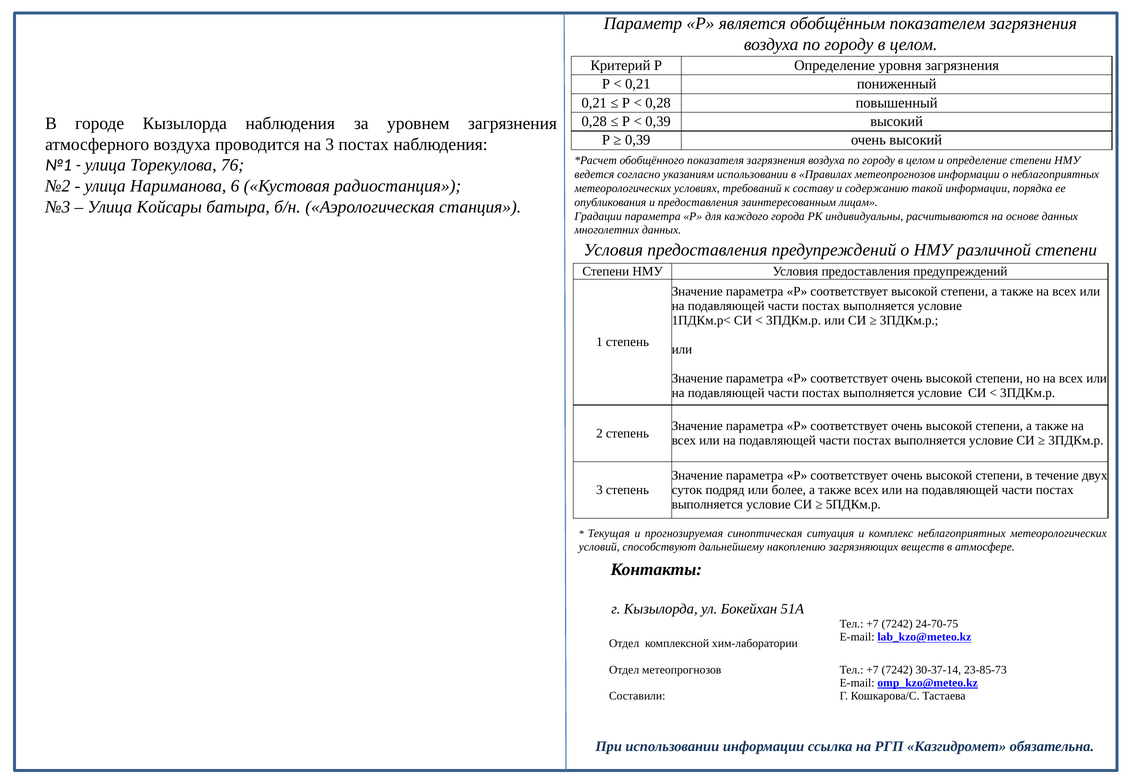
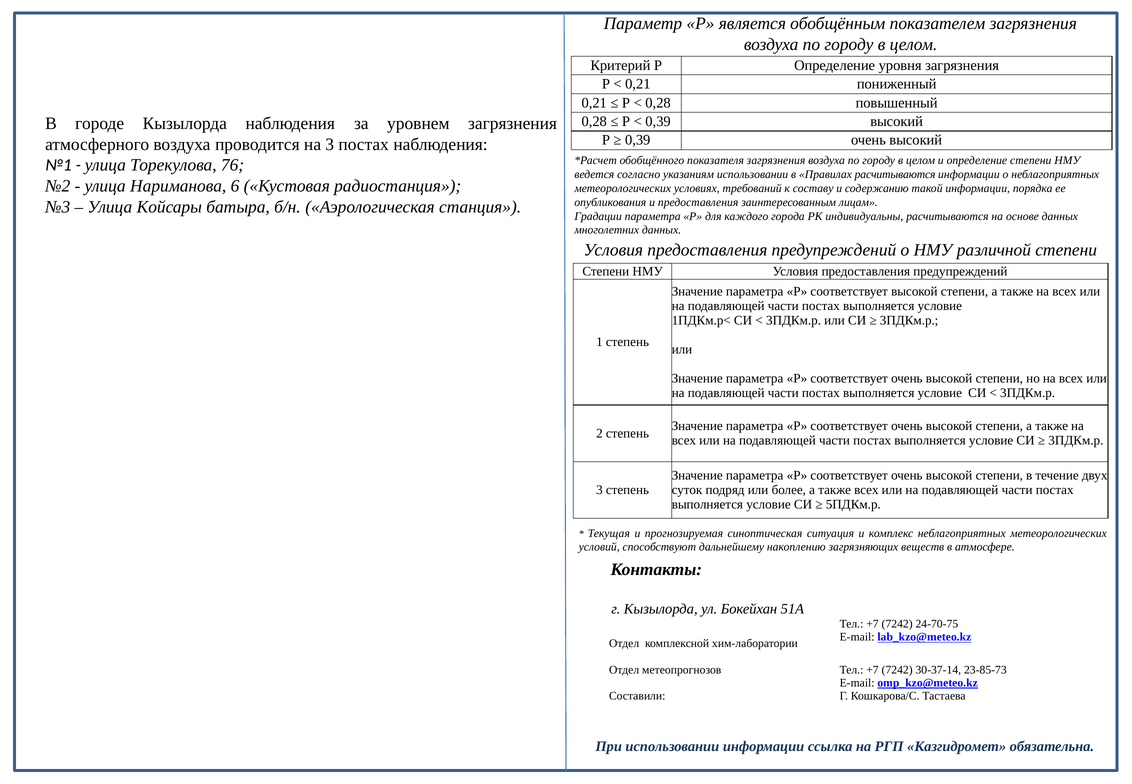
Правилах метеопрогнозов: метеопрогнозов -> расчитываются (895, 174)
